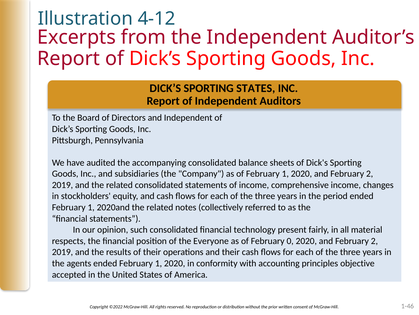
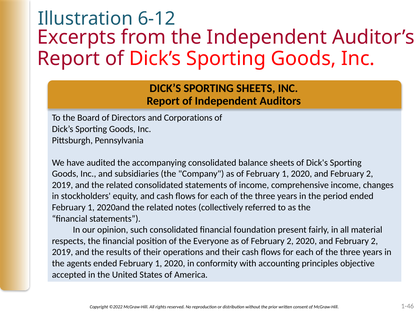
4-12: 4-12 -> 6-12 (157, 19)
SPORTING STATES: STATES -> SHEETS (256, 88)
and Independent: Independent -> Corporations (188, 118)
technology: technology -> foundation (255, 229)
of February 0: 0 -> 2 (290, 240)
